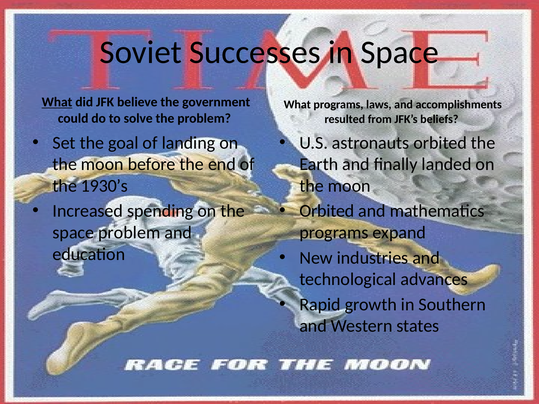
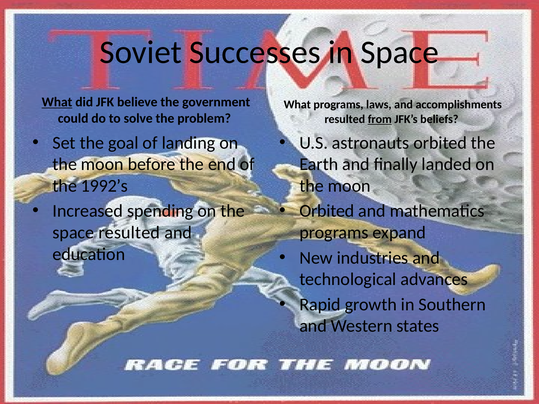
from underline: none -> present (380, 119)
1930’s: 1930’s -> 1992’s (104, 186)
space problem: problem -> resulted (129, 233)
